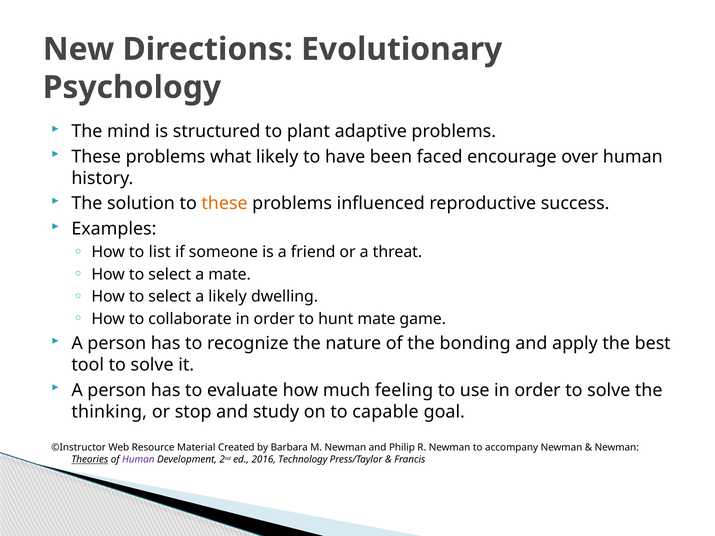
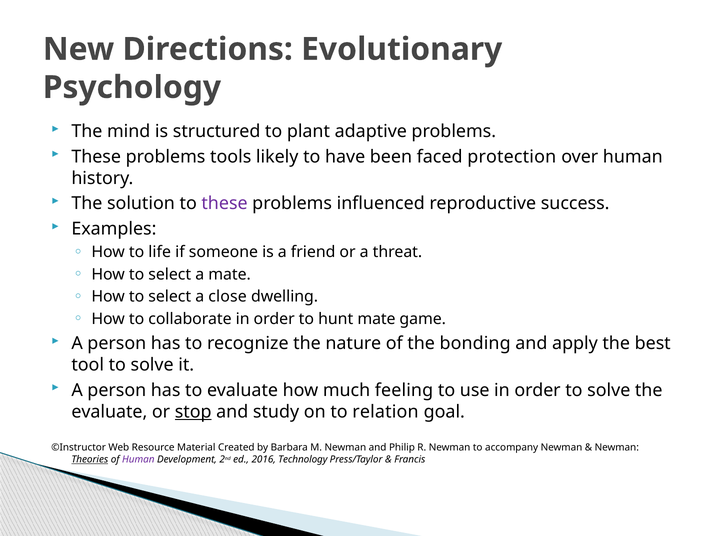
what: what -> tools (231, 157)
encourage: encourage -> protection (512, 157)
these colour: orange -> purple (225, 204)
list: list -> life (160, 252)
a likely: likely -> close (227, 297)
thinking: thinking -> evaluate (109, 412)
stop underline: none -> present (193, 412)
capable: capable -> relation (385, 412)
